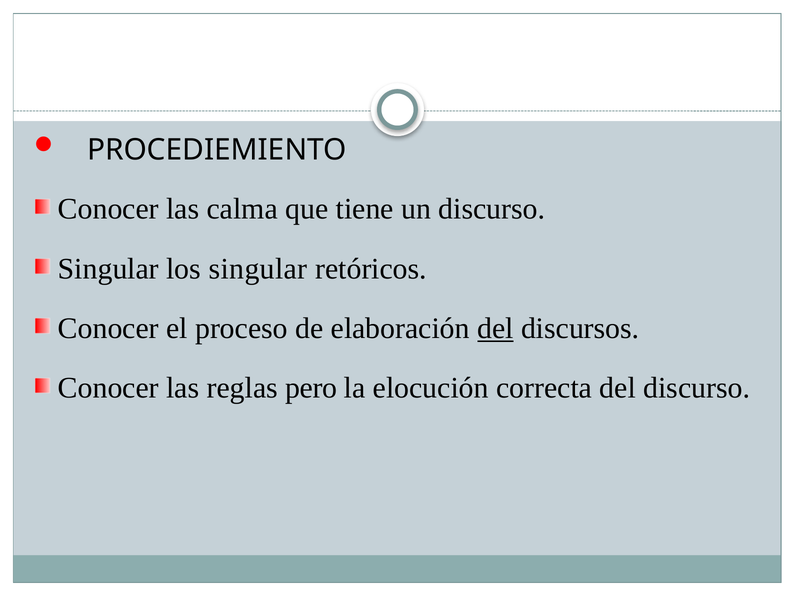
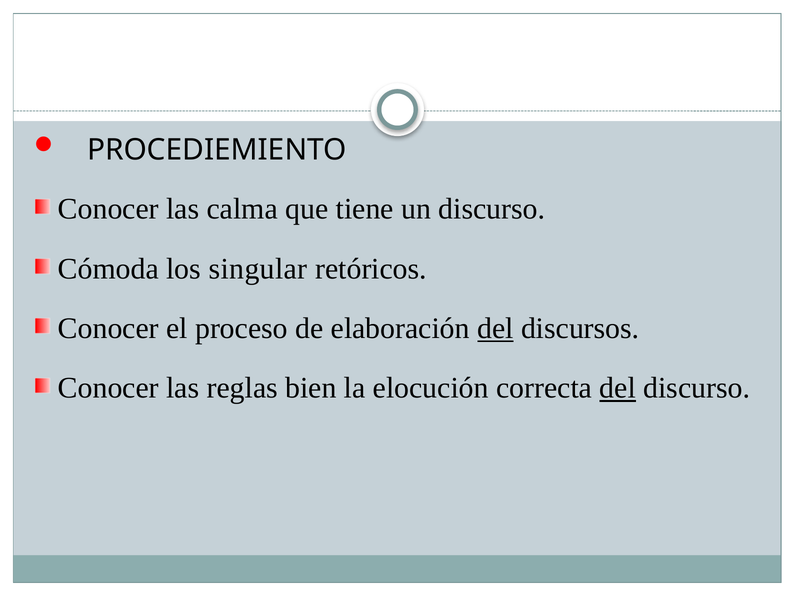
Singular: Singular -> Cómoda (108, 269)
pero: pero -> bien (311, 388)
del underline: none -> present (618, 388)
